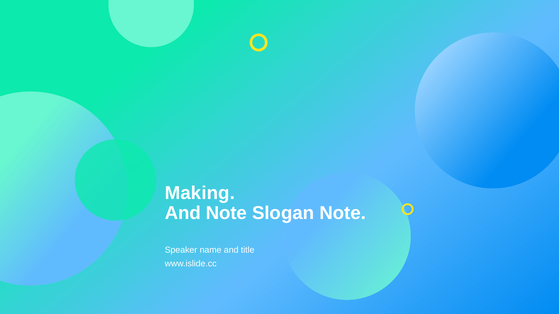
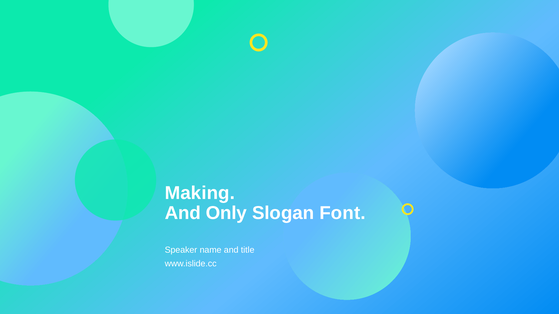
And Note: Note -> Only (226, 213)
Slogan Note: Note -> Font (343, 213)
